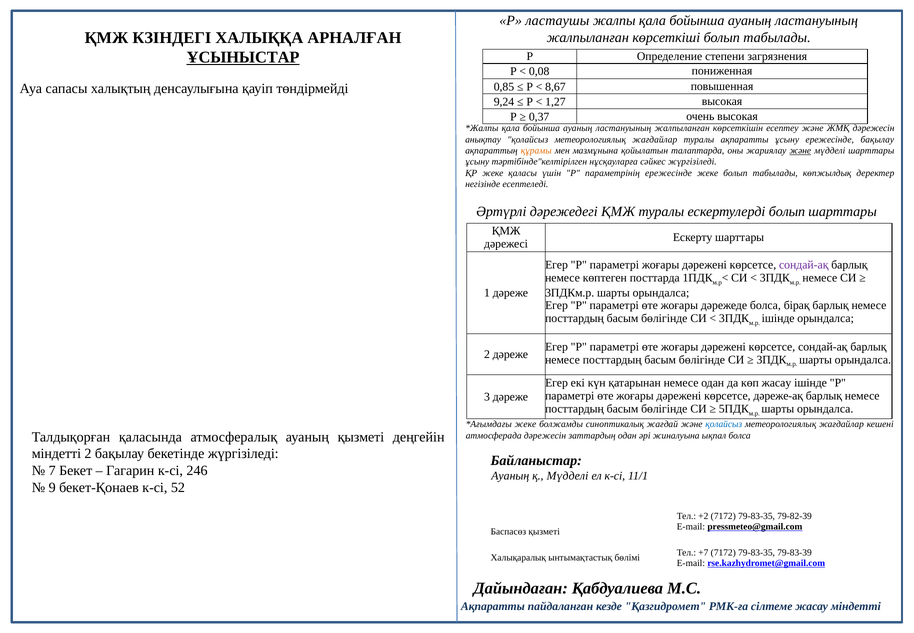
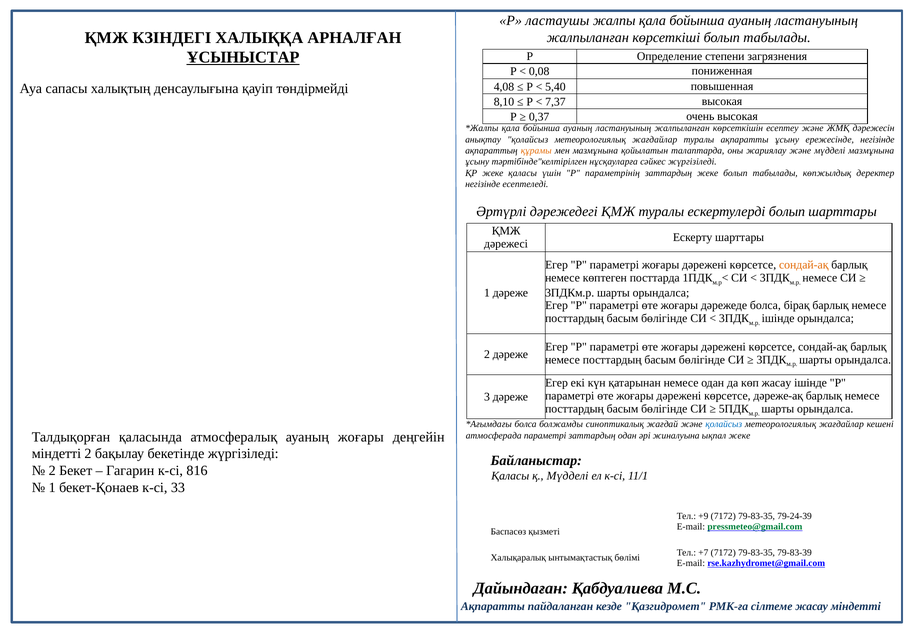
0,85: 0,85 -> 4,08 (504, 87)
8,67: 8,67 -> 5,40 (555, 87)
9,24: 9,24 -> 8,10 (504, 102)
1,27: 1,27 -> 7,37 (555, 102)
ережесінде бақылау: бақылау -> негізінде (877, 139)
және underline: present -> none (800, 151)
мүдделі шарттары: шарттары -> мазмұнына (871, 151)
параметрінің ережесінде: ережесінде -> заттардың (668, 173)
сондай-ақ colour: purple -> orange (804, 265)
жеке: жеке -> болса (526, 424)
ауаның қызметі: қызметі -> жоғары (361, 437)
атмосферада дәрежесін: дәрежесін -> параметрі (545, 435)
ықпал болса: болса -> жеке (740, 435)
7: 7 -> 2 (52, 471)
246: 246 -> 816 (197, 471)
Ауаның: Ауаның -> Қаласы (510, 476)
9: 9 -> 1 (52, 487)
52: 52 -> 33 (178, 487)
+2: +2 -> +9 (703, 516)
79-82-39: 79-82-39 -> 79-24-39 (795, 516)
pressmeteo@gmail.com colour: black -> green (755, 526)
